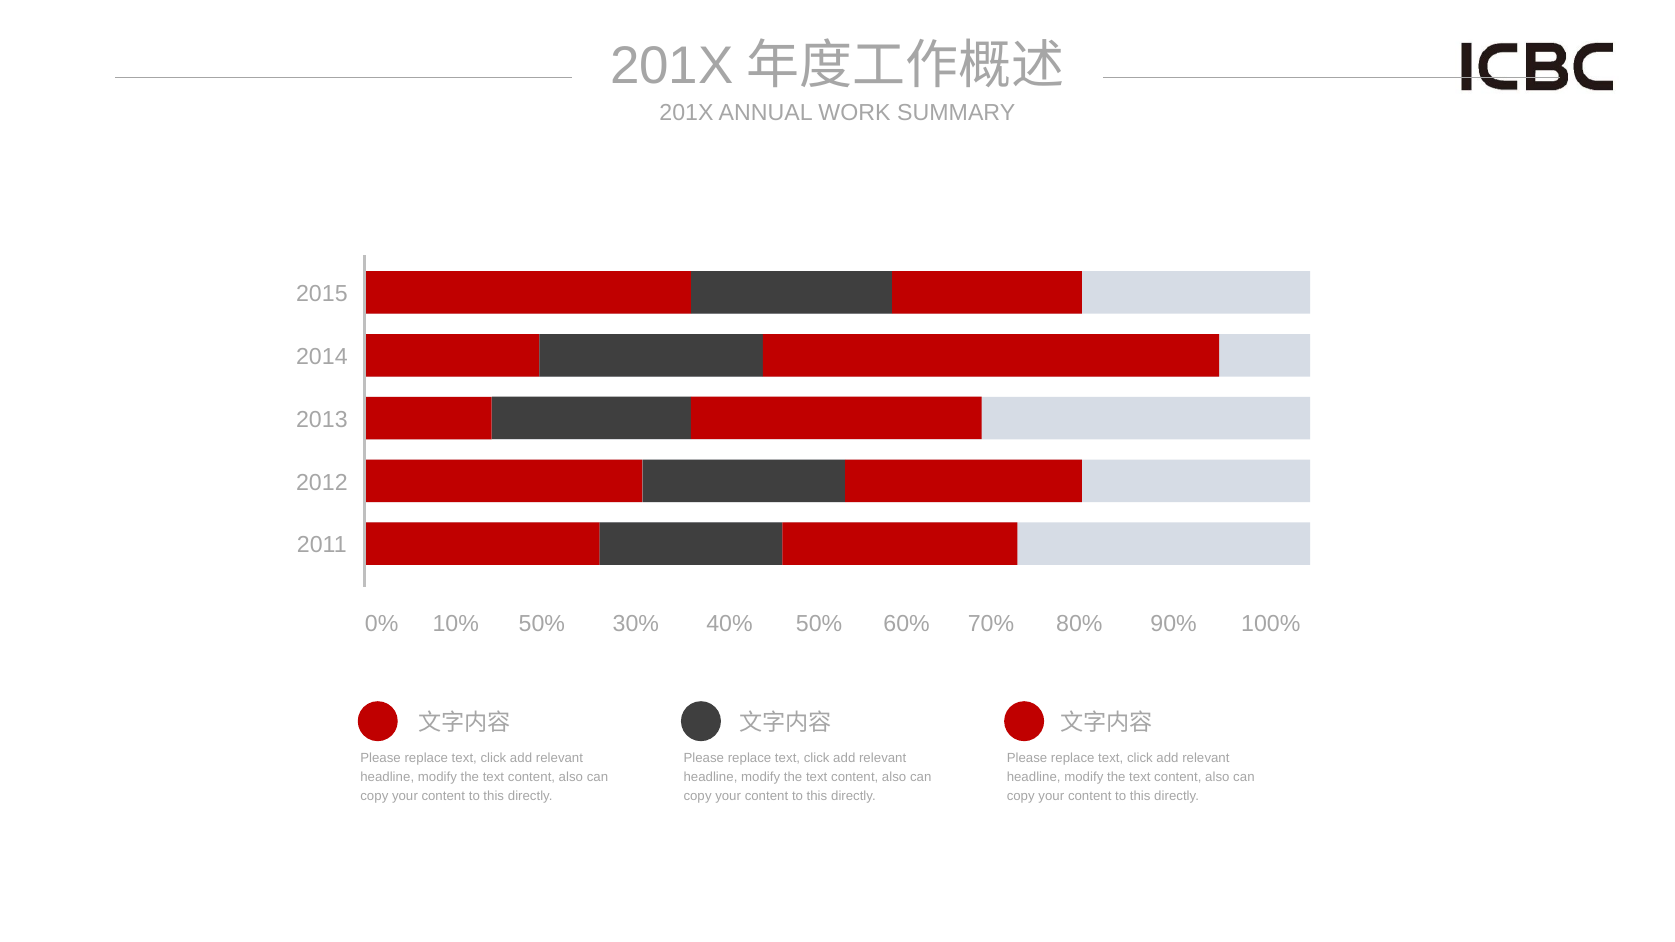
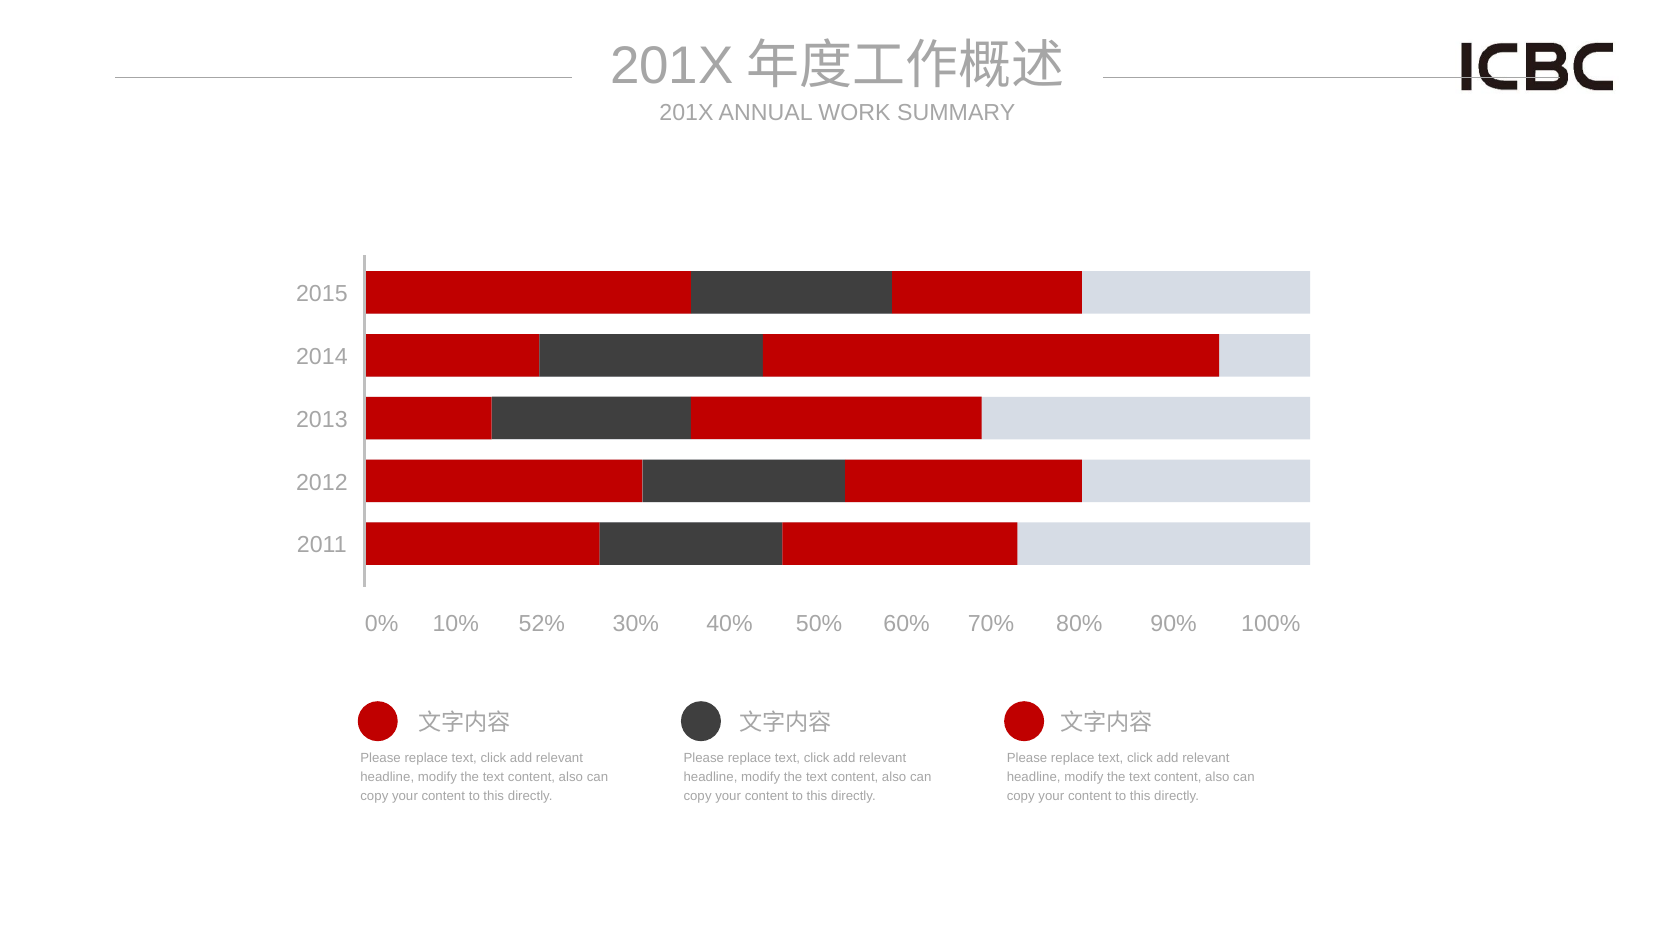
50%: 50% -> 52% (542, 624)
